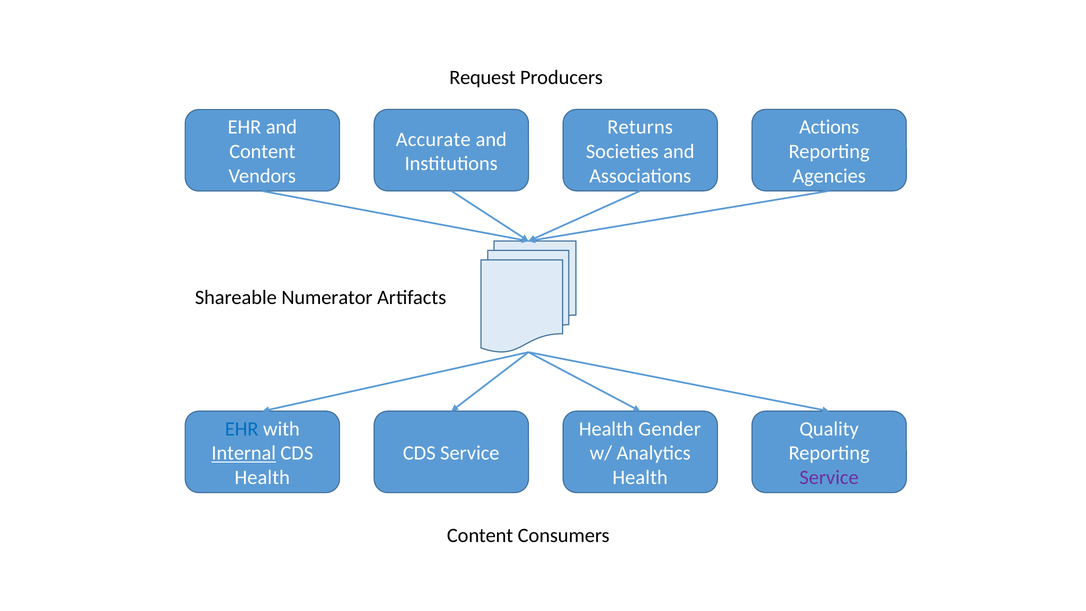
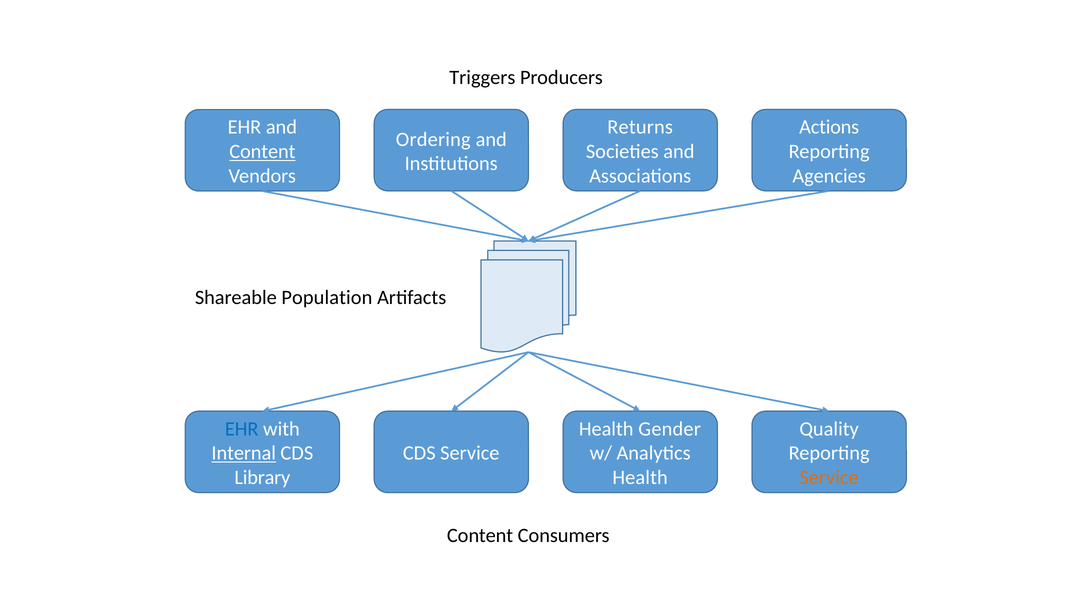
Request: Request -> Triggers (482, 78)
Accurate: Accurate -> Ordering (433, 139)
Content underline: none -> present (262, 152)
Numerator: Numerator -> Population (327, 298)
Health: Health -> Library (262, 478)
Service colour: purple -> orange (829, 478)
